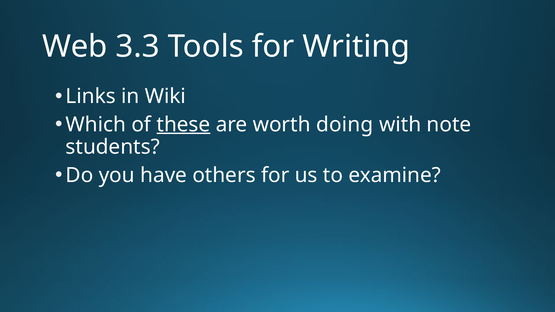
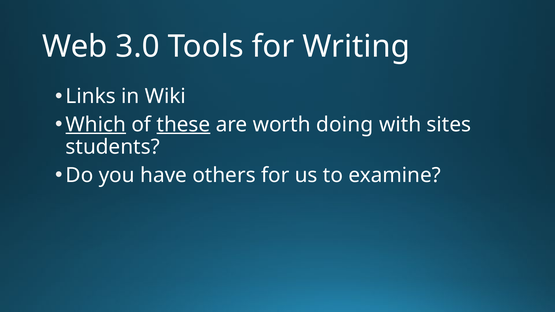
3.3: 3.3 -> 3.0 (138, 47)
Which underline: none -> present (96, 125)
note: note -> sites (449, 125)
